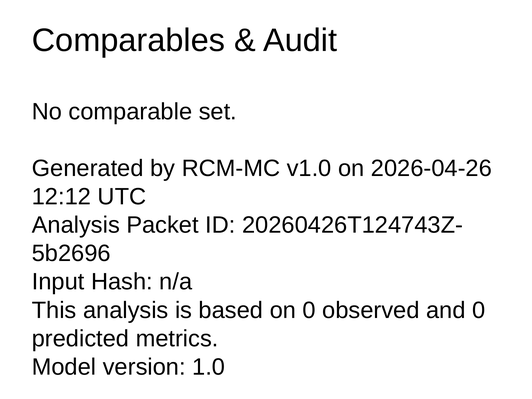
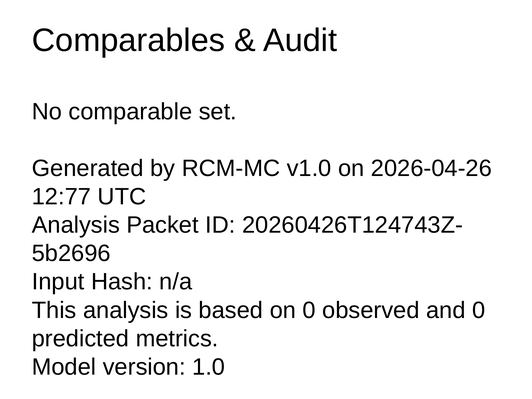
12:12: 12:12 -> 12:77 (61, 197)
